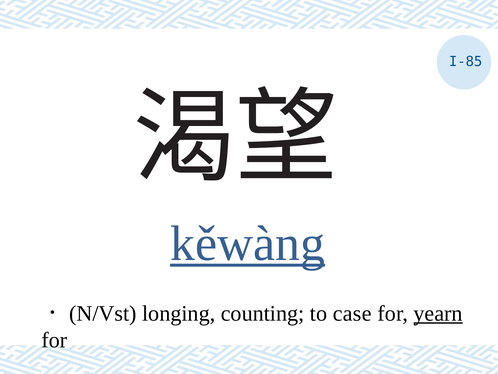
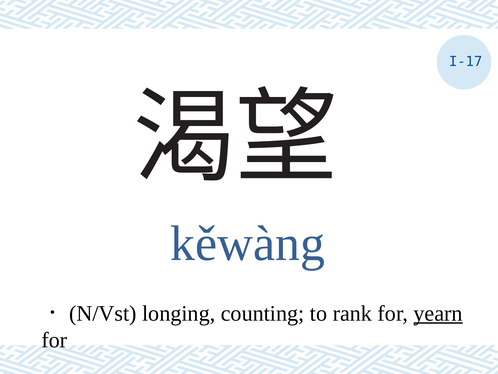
I-85: I-85 -> I-17 (466, 62)
kěwàng underline: present -> none (248, 243)
case: case -> rank (352, 313)
